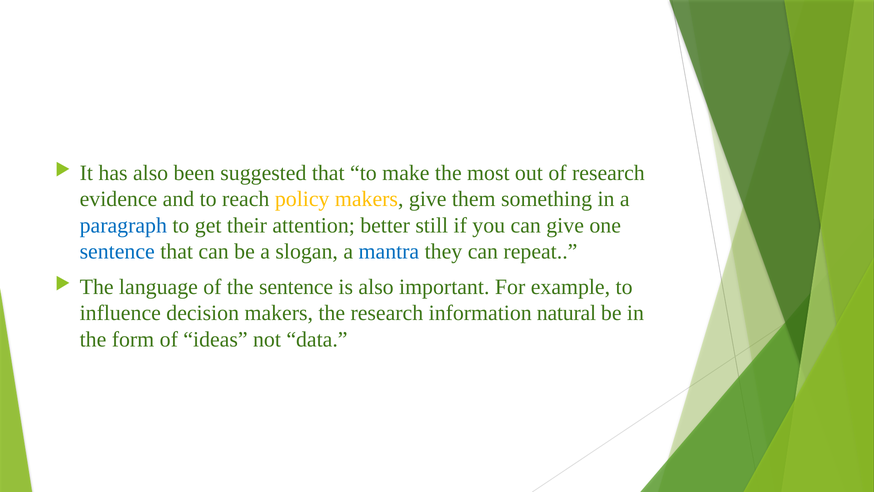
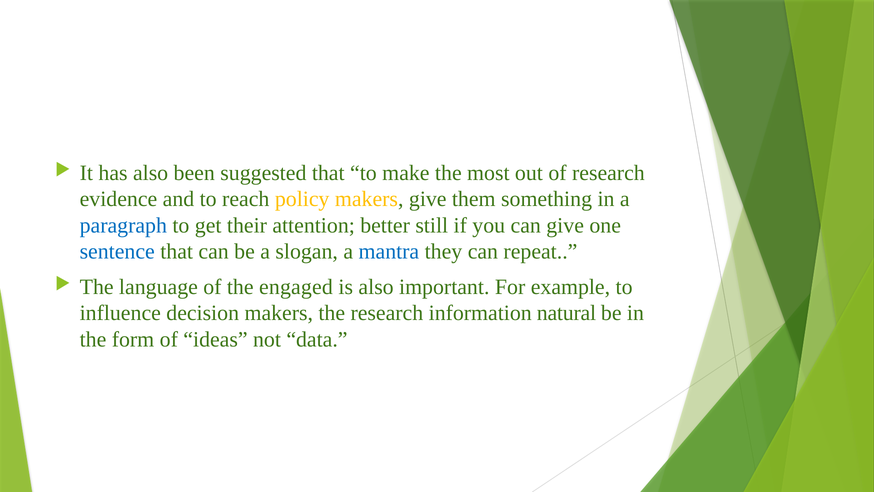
the sentence: sentence -> engaged (296, 287)
